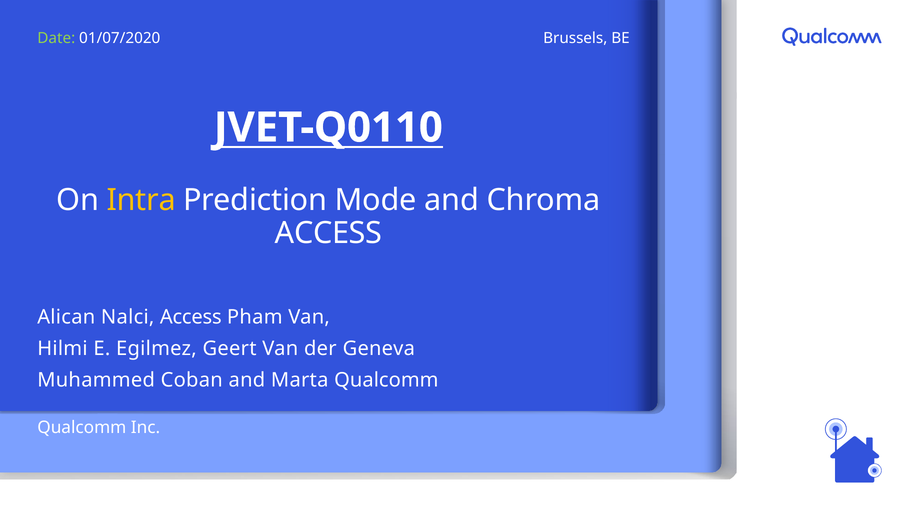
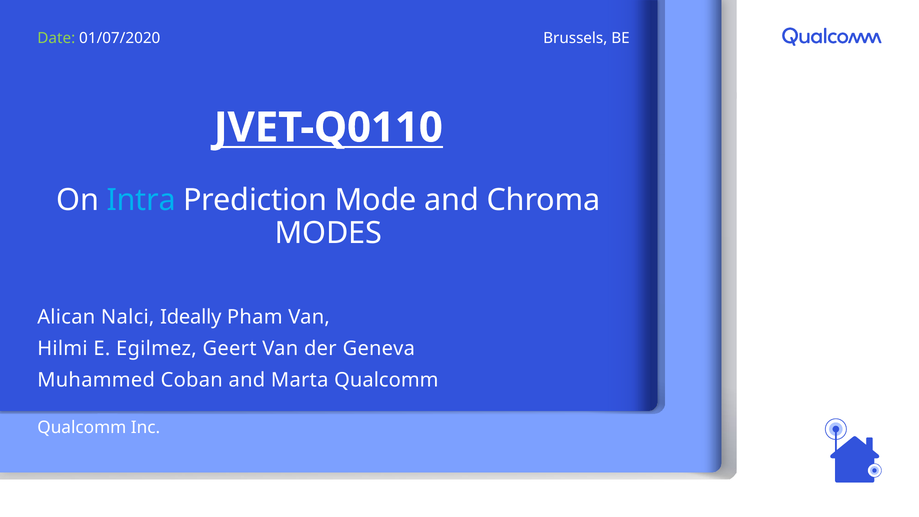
Intra colour: yellow -> light blue (141, 200)
ACCESS: ACCESS -> MODES (328, 233)
Nalci Access: Access -> Ideally (191, 317)
